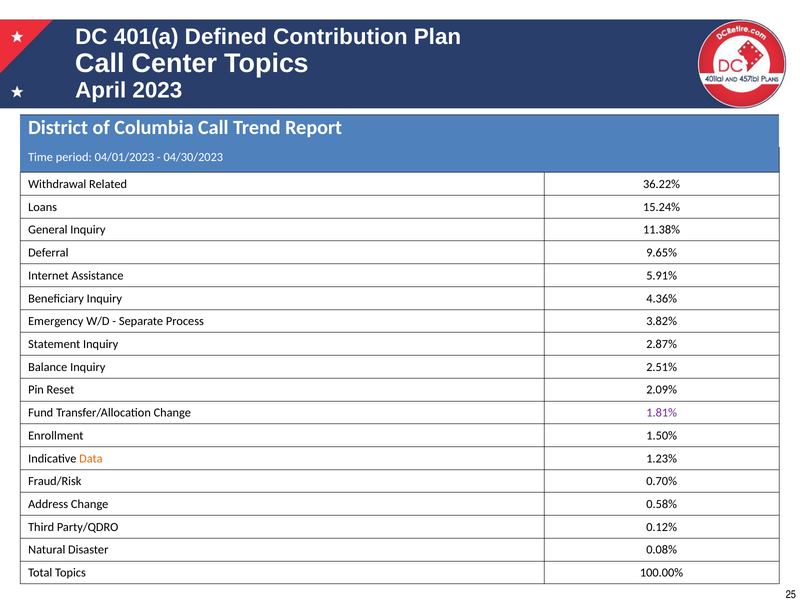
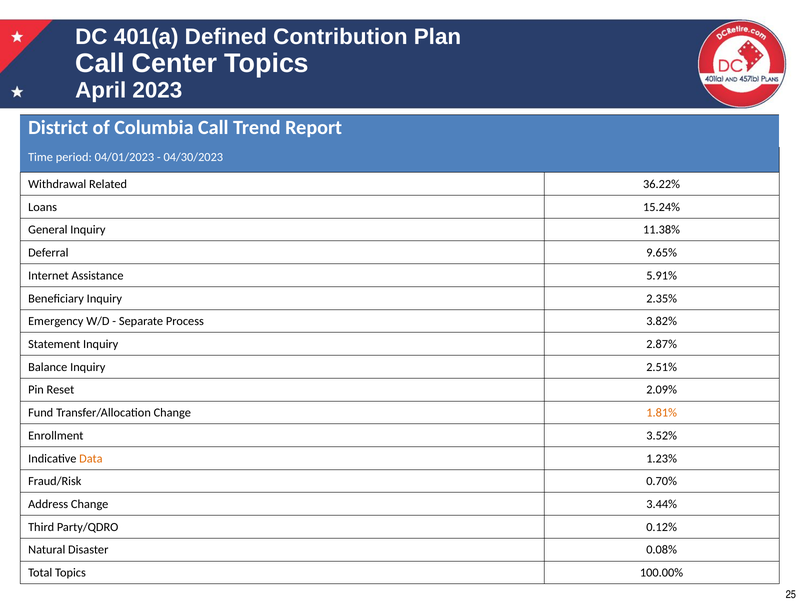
4.36%: 4.36% -> 2.35% (662, 299)
1.81% colour: purple -> orange (662, 413)
1.50%: 1.50% -> 3.52% (662, 436)
0.58%: 0.58% -> 3.44% (662, 505)
